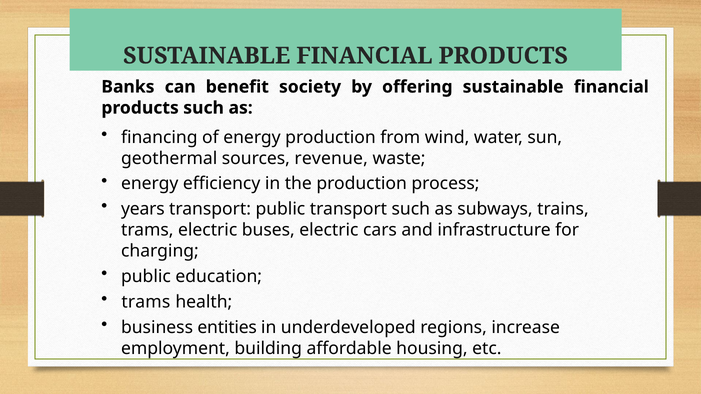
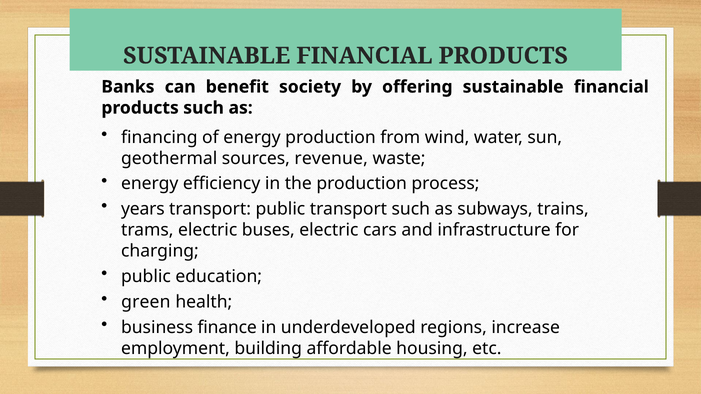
trams: trams -> green (146, 302)
entities: entities -> finance (227, 328)
